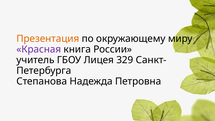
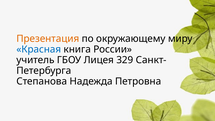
Красная colour: purple -> blue (39, 49)
